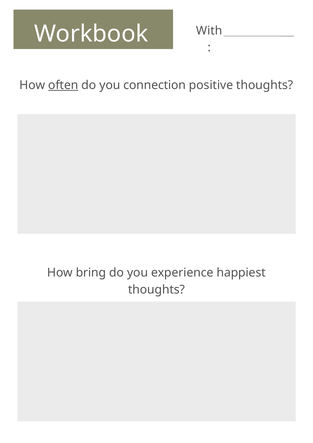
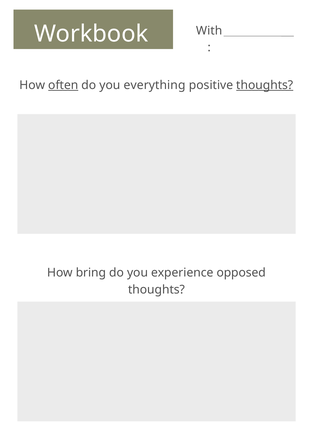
connection: connection -> everything (155, 85)
thoughts underline: none -> present (265, 85)
happiest: happiest -> opposed (241, 273)
